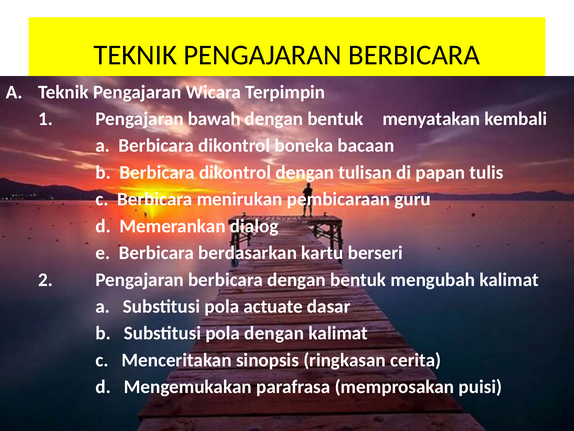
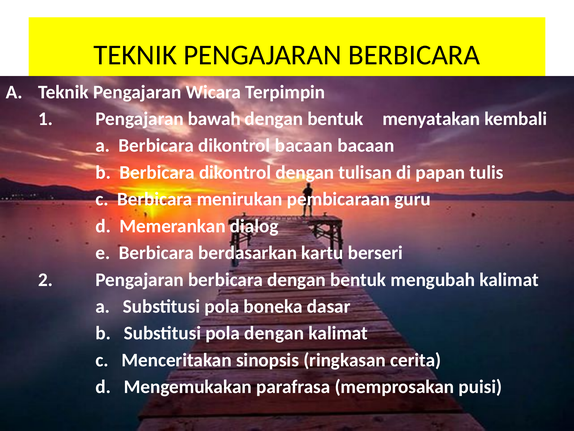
dikontrol boneka: boneka -> bacaan (304, 145)
actuate: actuate -> boneka (273, 306)
